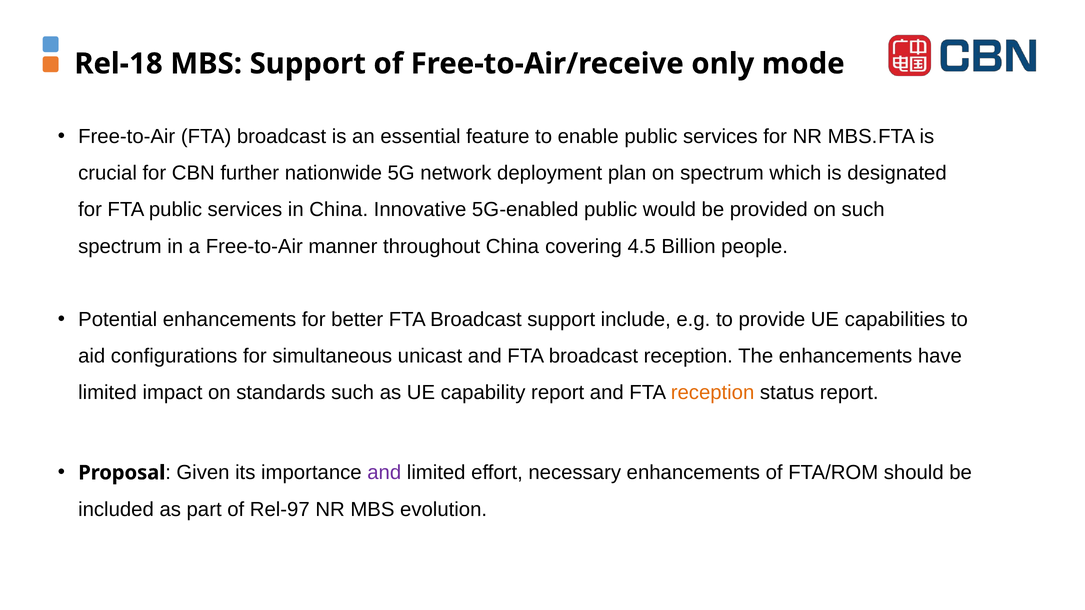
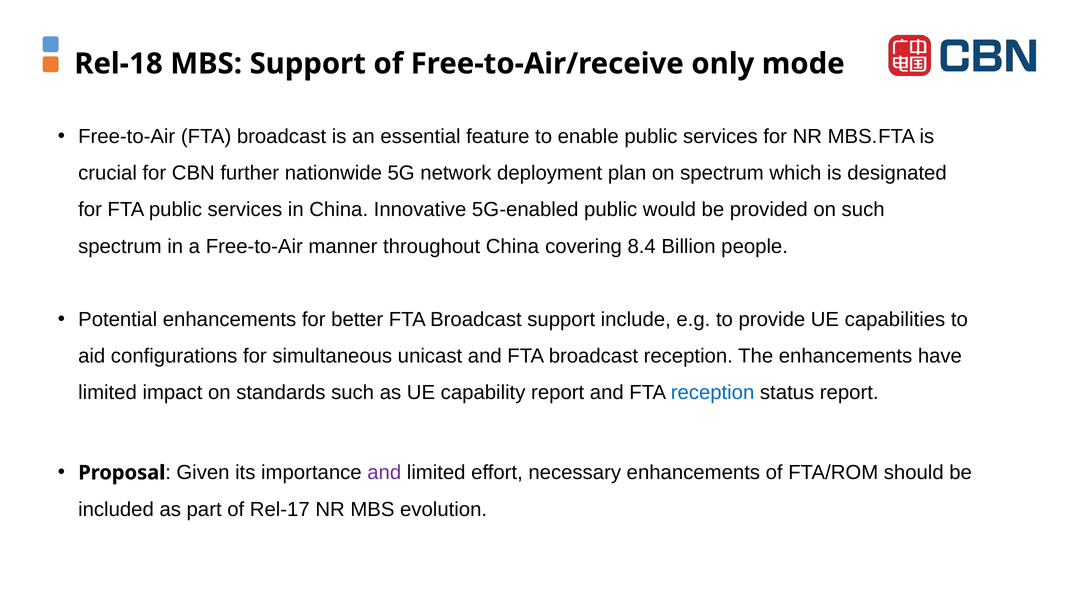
4.5: 4.5 -> 8.4 (642, 246)
reception colour: orange -> blue (713, 393)
Rel-97: Rel-97 -> Rel-17 (280, 510)
